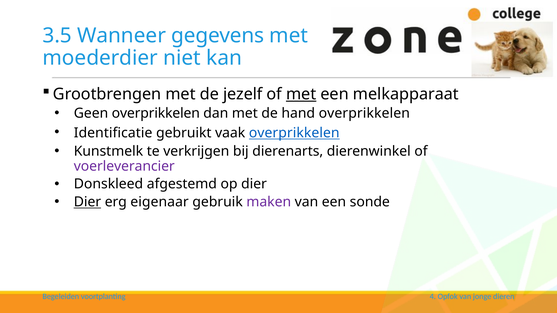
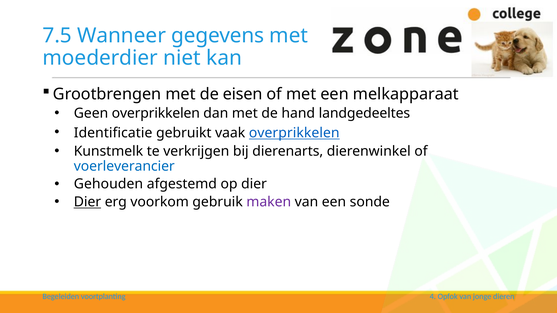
3.5: 3.5 -> 7.5 (57, 36)
jezelf: jezelf -> eisen (243, 94)
met underline: present -> none (301, 94)
hand overprikkelen: overprikkelen -> landgedeeltes (364, 113)
voerleverancier colour: purple -> blue (124, 166)
Donskleed: Donskleed -> Gehouden (108, 184)
eigenaar: eigenaar -> voorkom (160, 202)
